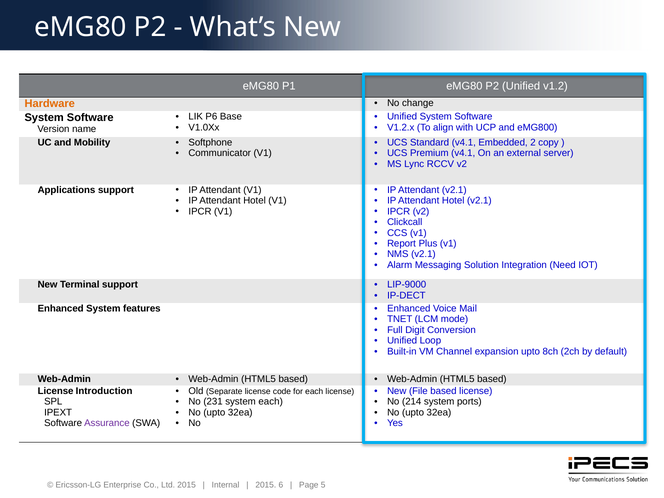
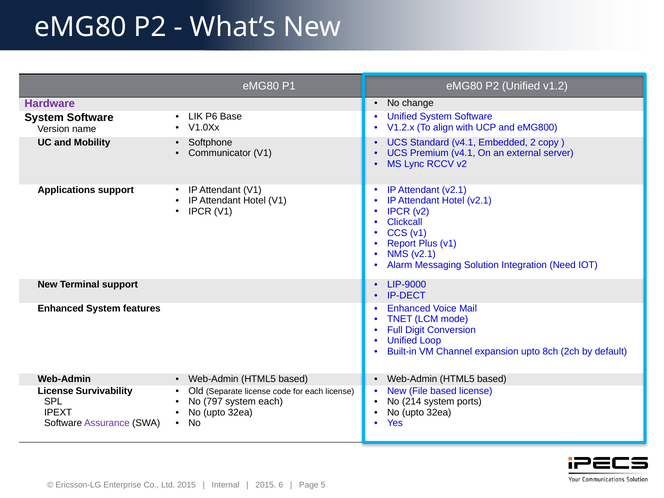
Hardware colour: orange -> purple (50, 104)
Introduction: Introduction -> Survivability (104, 391)
231: 231 -> 797 (213, 402)
